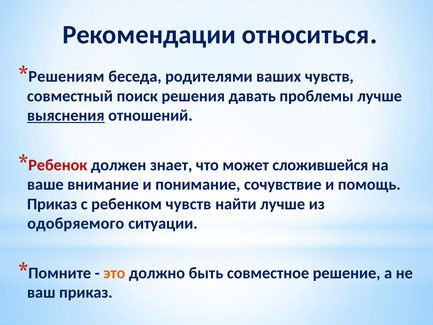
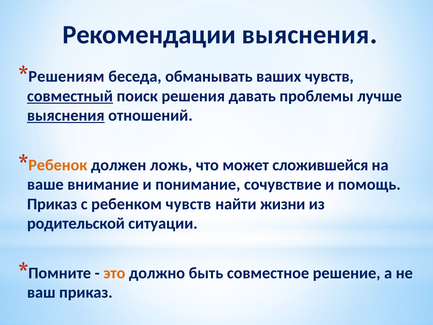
Рекомендации относиться: относиться -> выяснения (306, 35)
родителями: родителями -> обманывать (209, 77)
совместный underline: none -> present (70, 96)
Ребенок colour: red -> orange (58, 165)
знает: знает -> ложь (171, 165)
найти лучше: лучше -> жизни (283, 204)
одобряемого: одобряемого -> родительской (76, 223)
